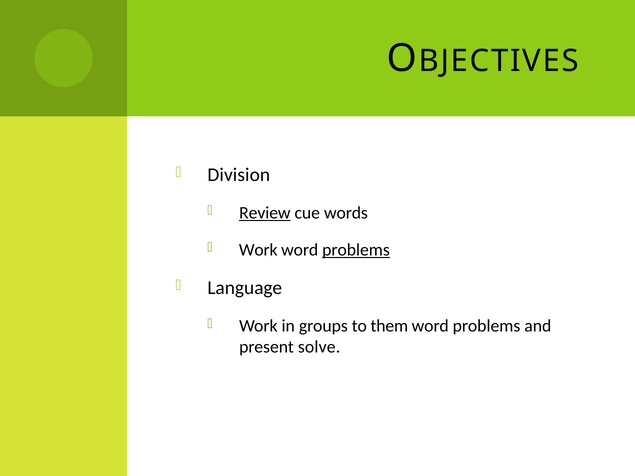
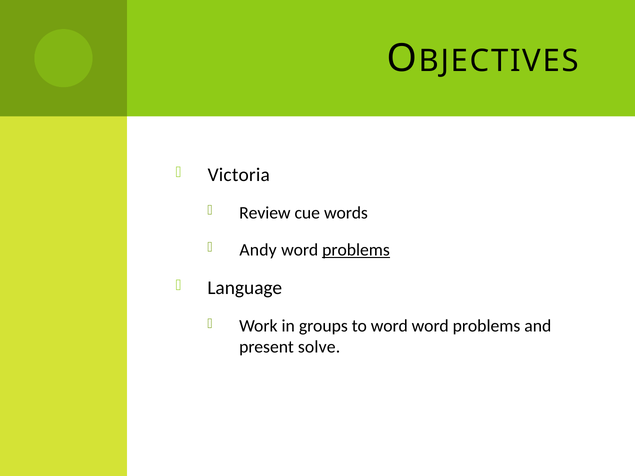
Division: Division -> Victoria (239, 175)
Review underline: present -> none (265, 213)
Work: Work -> Andy (258, 250)
to them: them -> word (389, 326)
